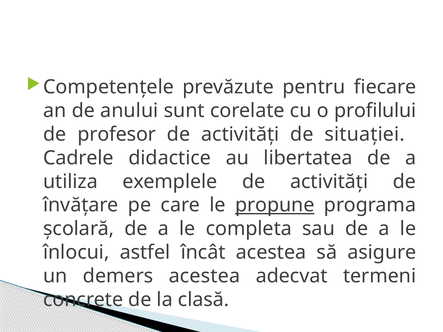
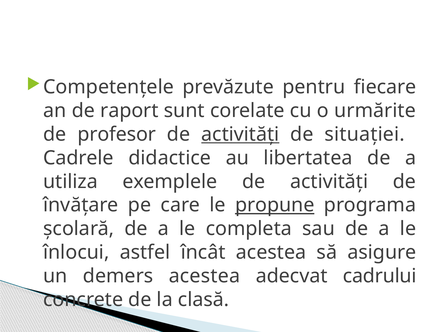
anului: anului -> raport (129, 111)
profilului: profilului -> urmărite (375, 111)
activități underline: none -> present (240, 134)
termeni: termeni -> cadrului (380, 276)
